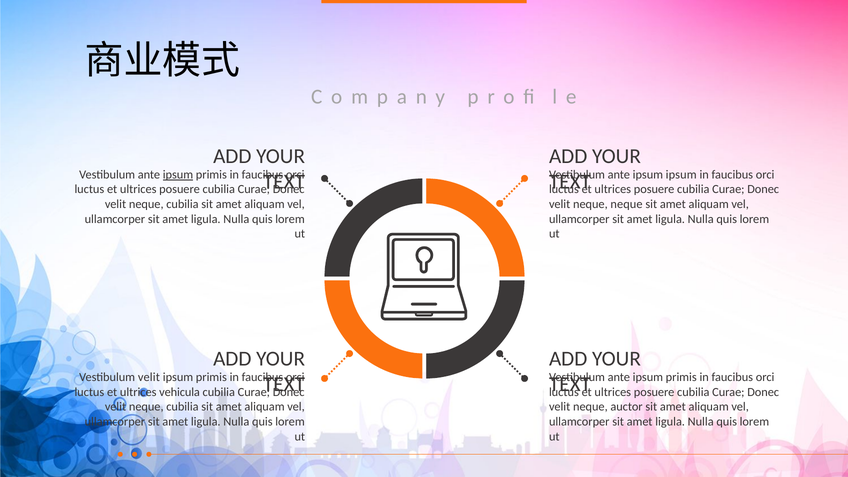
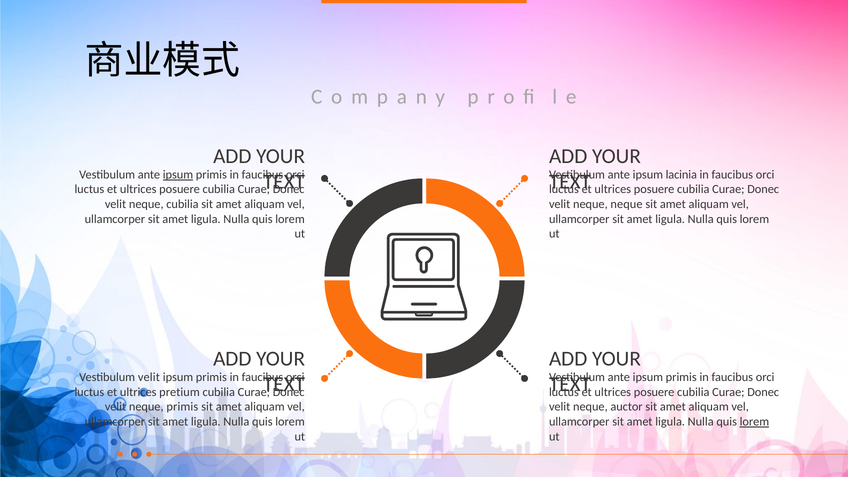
ipsum ipsum: ipsum -> lacinia (681, 175)
vehicula: vehicula -> pretium (179, 392)
cubilia: cubilia -> primis (182, 407)
lorem underline: none -> present (754, 422)
